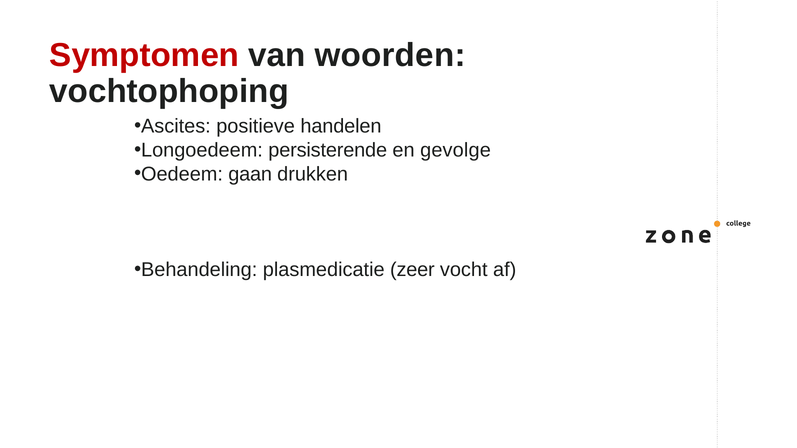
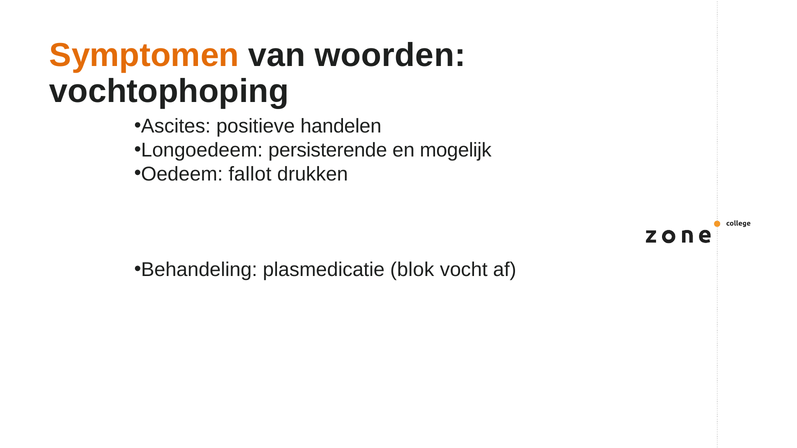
Symptomen colour: red -> orange (144, 55)
gevolge: gevolge -> mogelijk (456, 150)
gaan: gaan -> fallot (250, 174)
zeer: zeer -> blok (412, 270)
